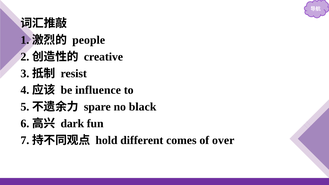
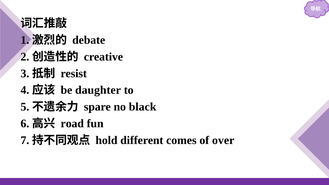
people: people -> debate (89, 40)
influence: influence -> daughter (98, 90)
dark: dark -> road (72, 124)
